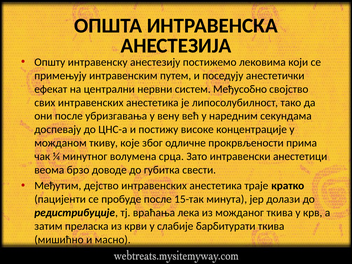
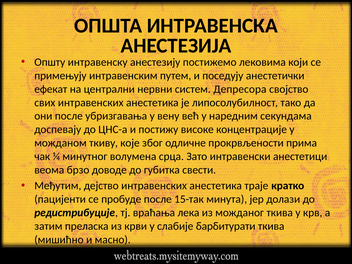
Међусобно: Међусобно -> Депресора (240, 89)
